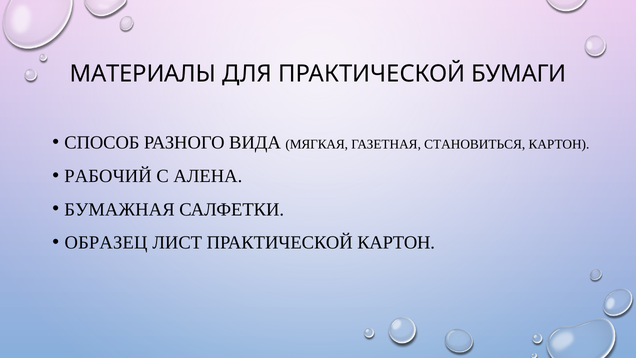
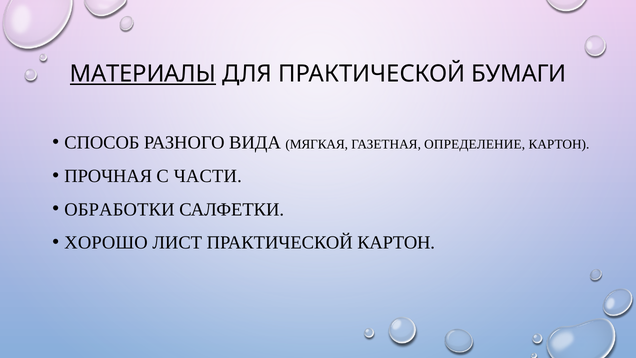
МАТЕРИАЛЫ underline: none -> present (143, 74)
СТАНОВИТЬСЯ: СТАНОВИТЬСЯ -> ОПРЕДЕЛЕНИЕ (475, 144)
РАБОЧИЙ: РАБОЧИЙ -> ПРОЧНАЯ (108, 176)
АЛЕНА: АЛЕНА -> ЧАСТИ (208, 176)
БУМАЖНАЯ: БУМАЖНАЯ -> ОБРАБОТКИ (119, 209)
ОБРАЗЕЦ: ОБРАЗЕЦ -> ХОРОШО (106, 243)
